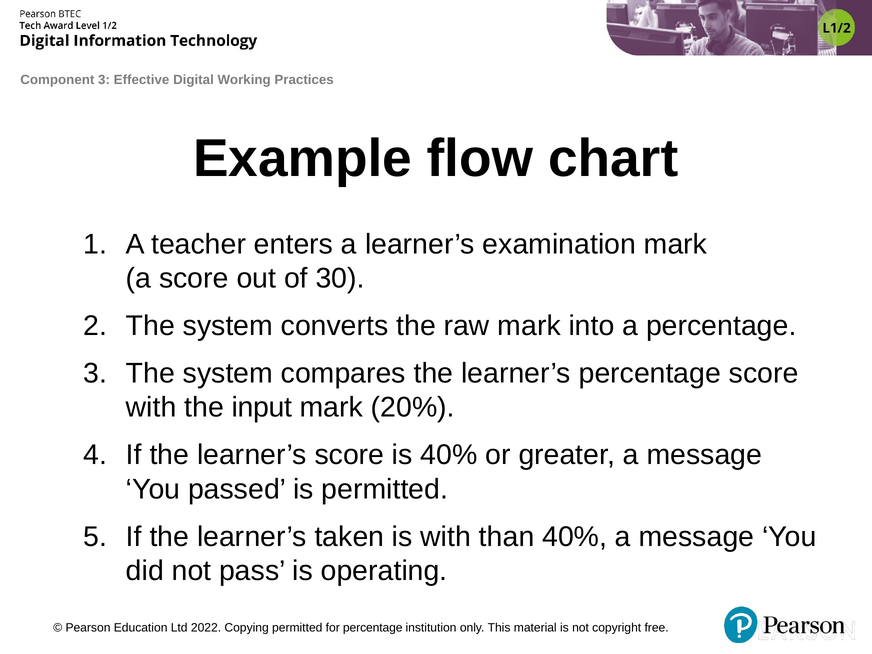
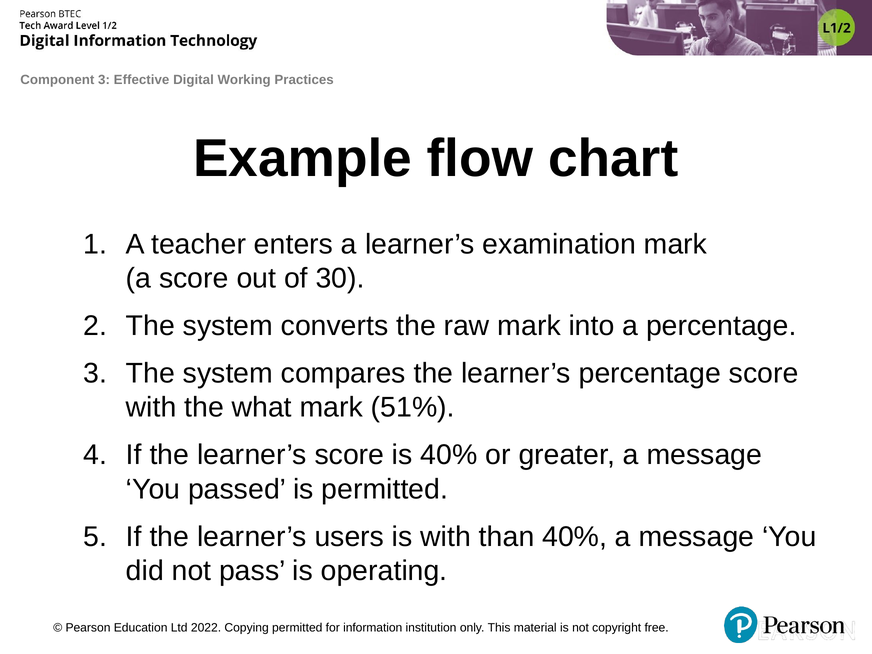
input: input -> what (262, 408)
20%: 20% -> 51% (413, 408)
taken: taken -> users (349, 537)
for percentage: percentage -> information (373, 628)
